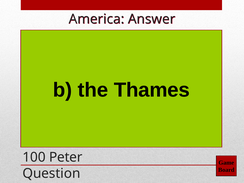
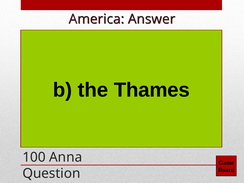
Peter: Peter -> Anna (66, 157)
